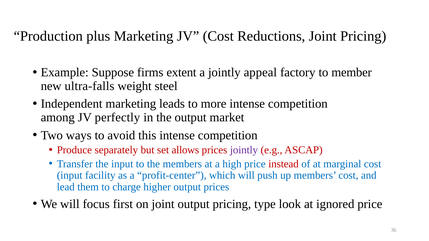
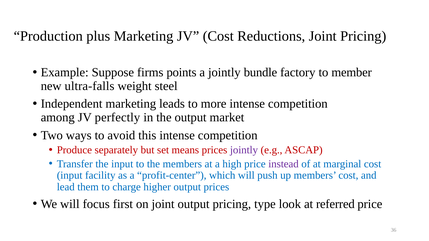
extent: extent -> points (182, 73)
appeal: appeal -> bundle (260, 73)
allows: allows -> means (185, 150)
instead colour: red -> purple (284, 164)
ignored: ignored -> referred (335, 204)
